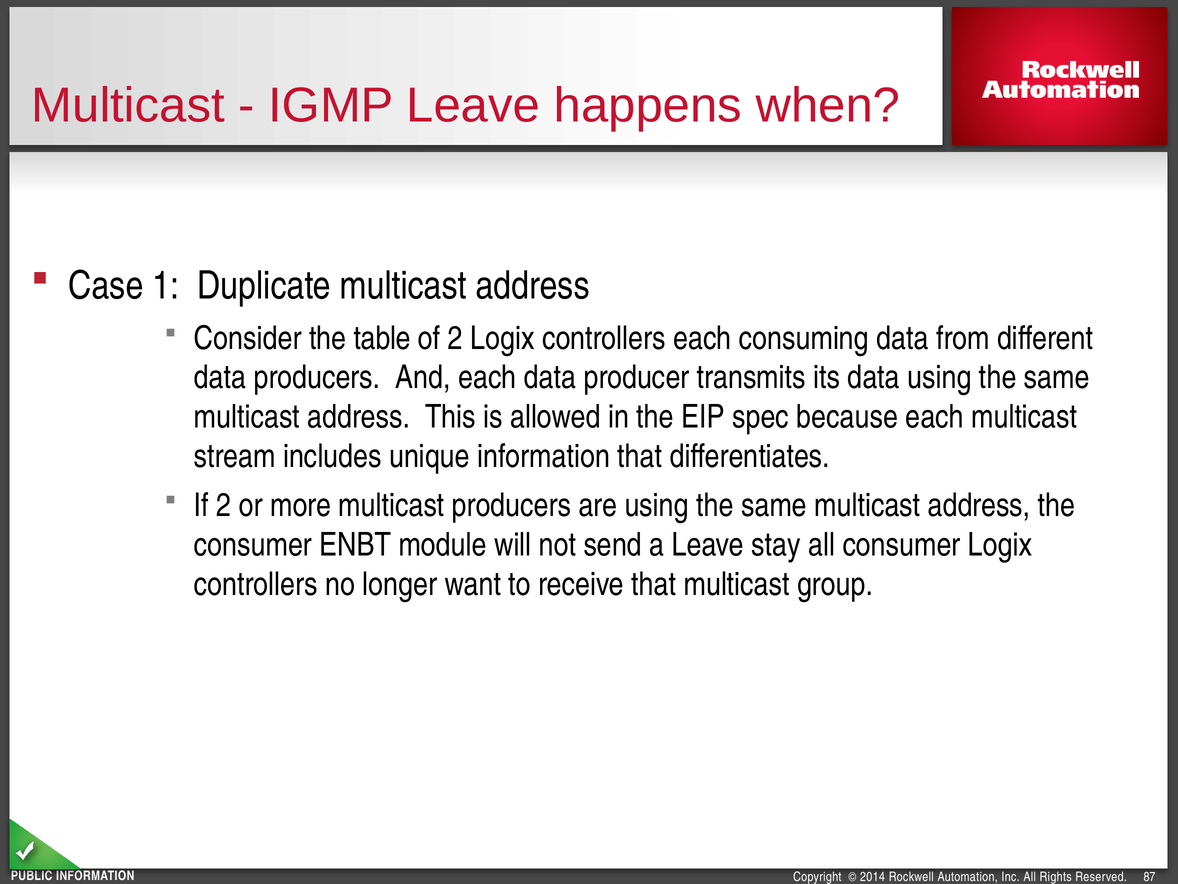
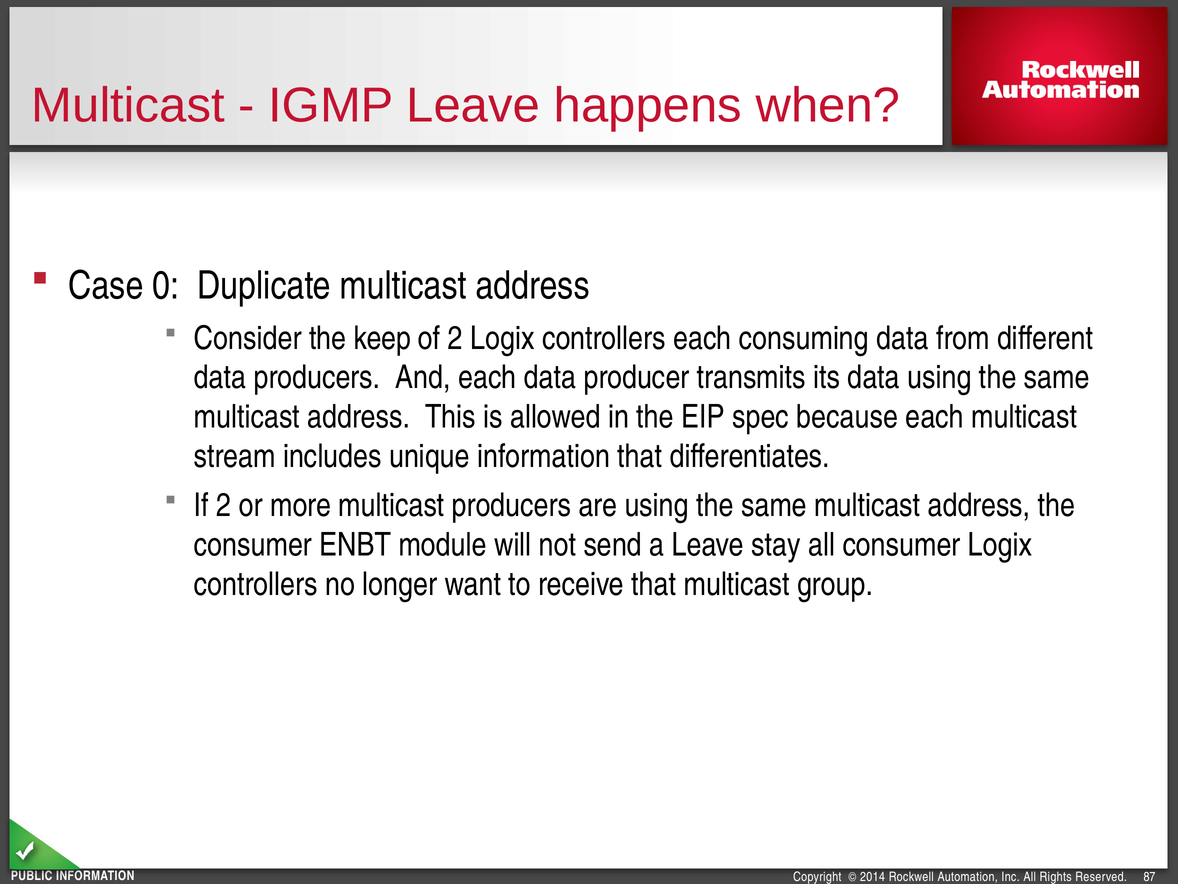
1: 1 -> 0 (166, 285)
table: table -> keep (382, 338)
